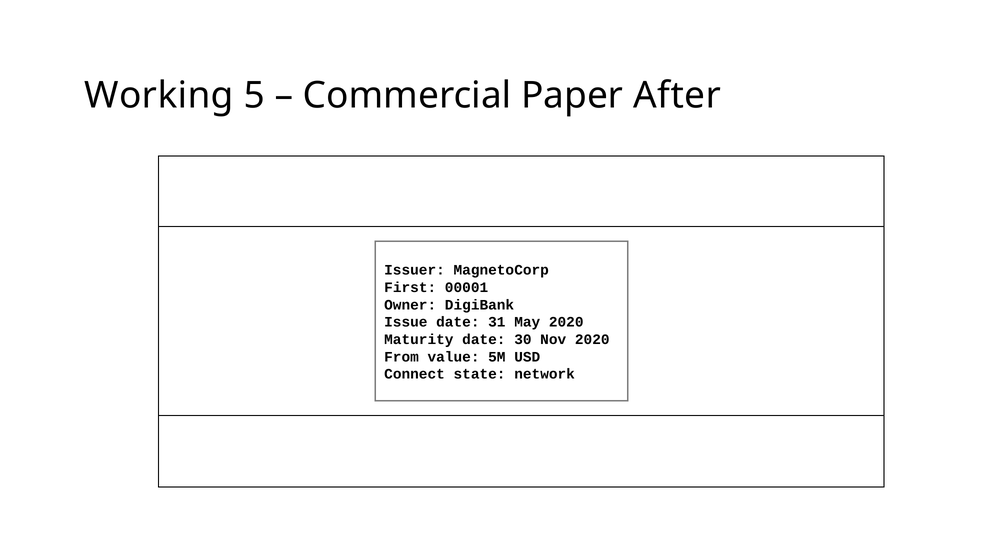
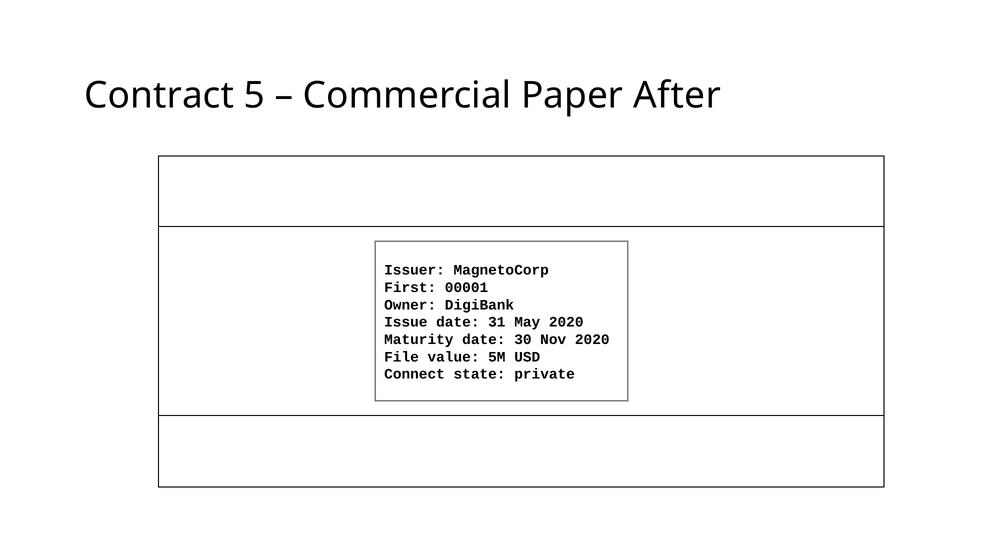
Working: Working -> Contract (159, 95)
From: From -> File (402, 357)
network: network -> private (545, 374)
